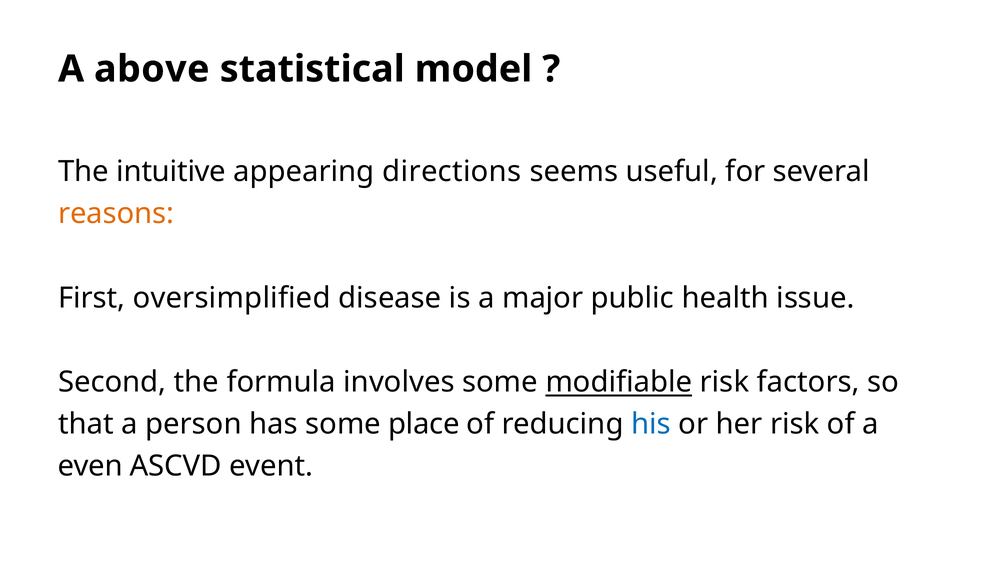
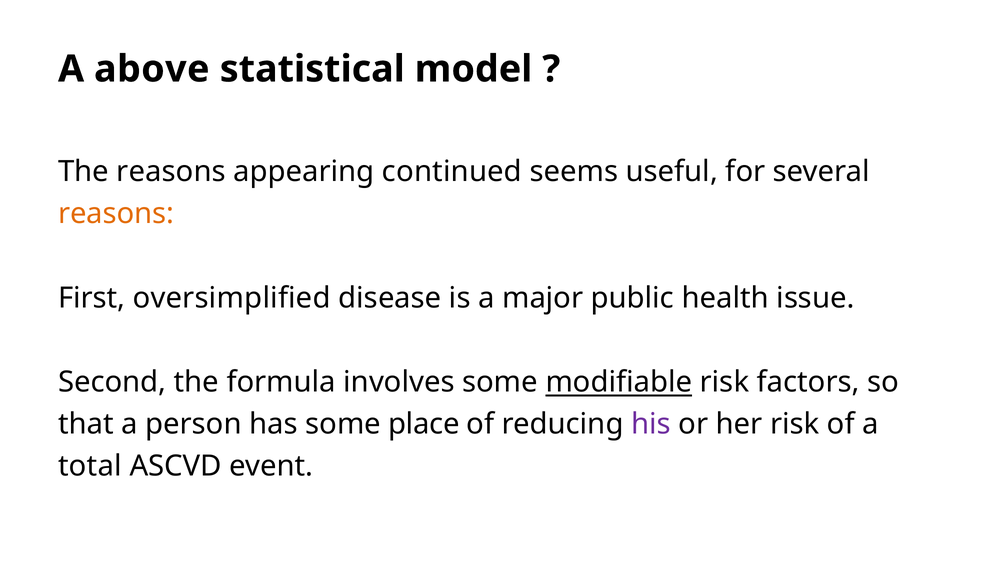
The intuitive: intuitive -> reasons (171, 172)
directions: directions -> continued (452, 172)
his colour: blue -> purple (651, 424)
even: even -> total (90, 467)
